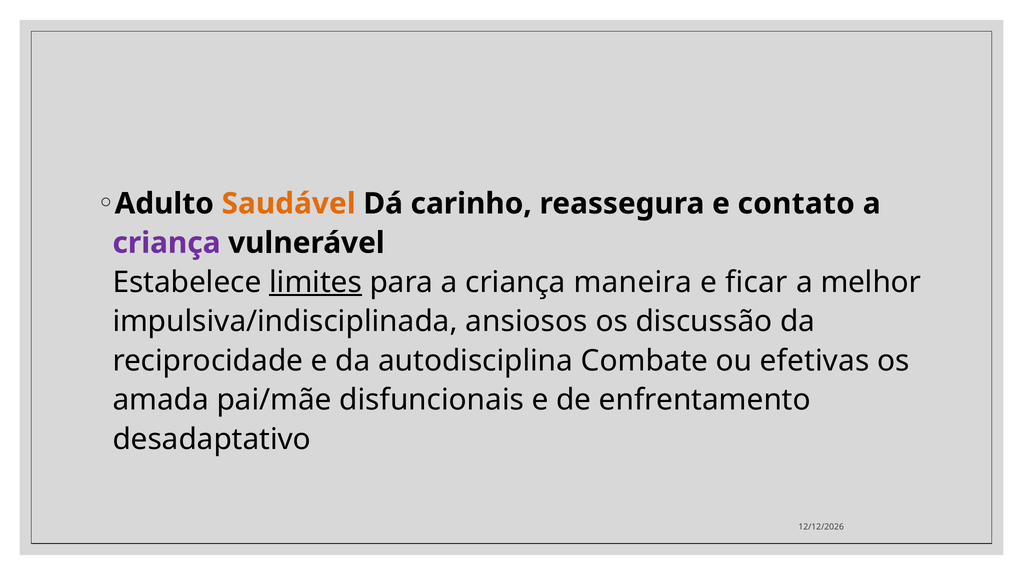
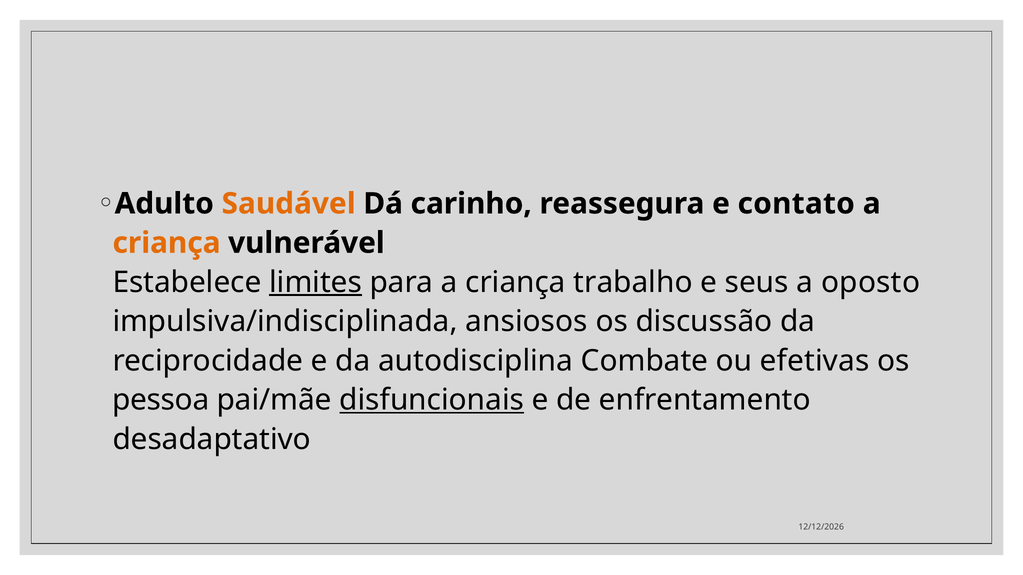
criança colour: purple -> orange (167, 243)
maneira: maneira -> trabalho (633, 282)
ficar: ficar -> seus (757, 282)
melhor: melhor -> oposto (871, 282)
amada: amada -> pessoa (161, 400)
disfuncionais underline: none -> present (432, 400)
